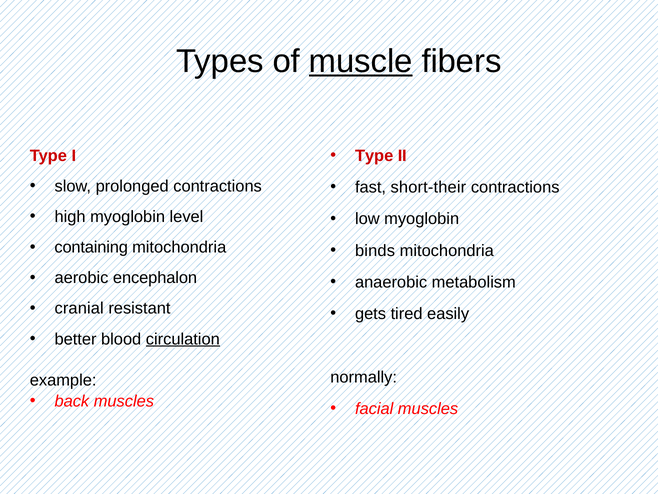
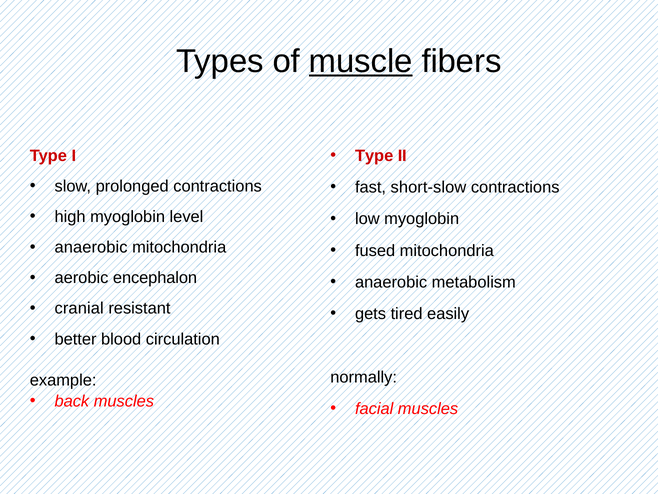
short-their: short-their -> short-slow (428, 187)
containing: containing -> anaerobic (91, 247)
binds: binds -> fused (375, 250)
circulation underline: present -> none (183, 339)
